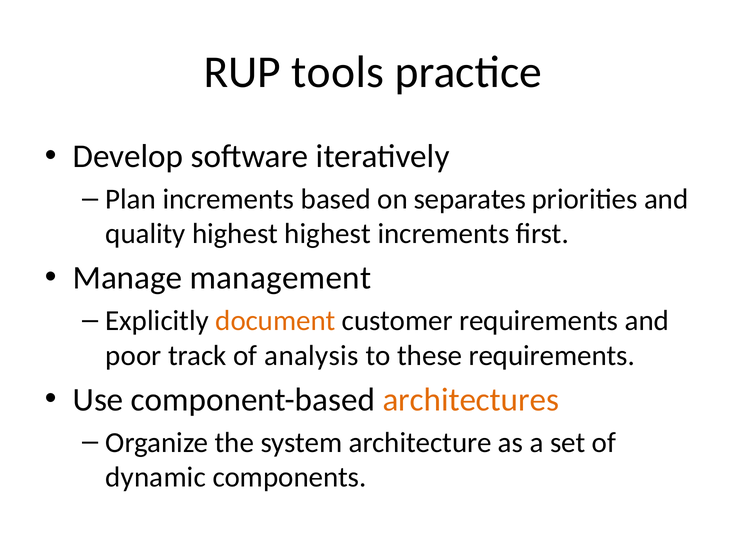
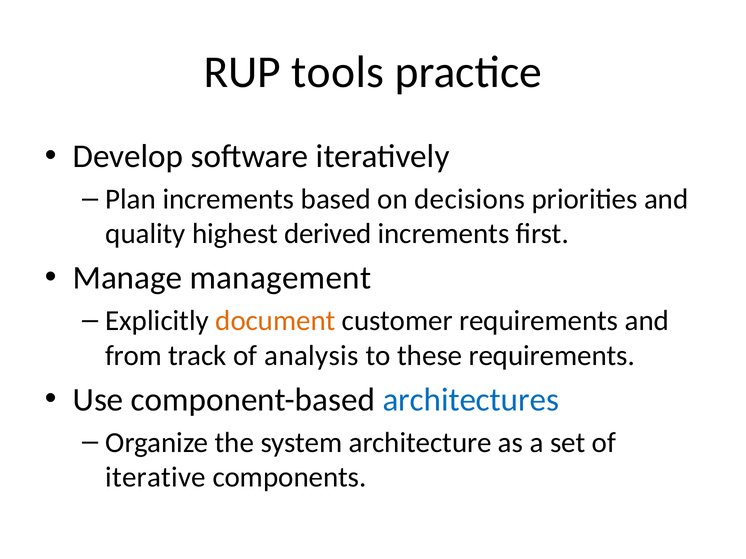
separates: separates -> decisions (470, 199)
highest highest: highest -> derived (328, 234)
poor: poor -> from (134, 356)
architectures colour: orange -> blue (471, 400)
dynamic: dynamic -> iterative (156, 478)
